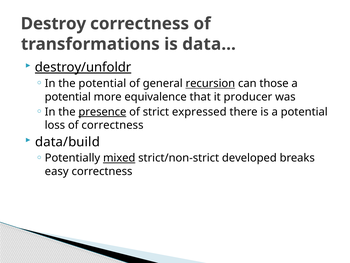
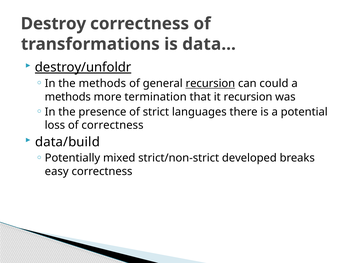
the potential: potential -> methods (102, 83)
those: those -> could (274, 83)
potential: potential -> methods (68, 97)
equivalence: equivalence -> termination (156, 97)
it producer: producer -> recursion (248, 97)
presence underline: present -> none (102, 112)
expressed: expressed -> languages (199, 112)
mixed underline: present -> none (119, 158)
